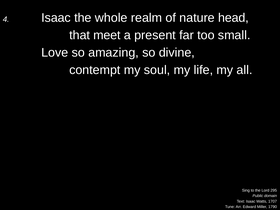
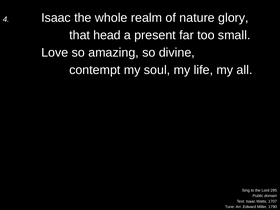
head: head -> glory (233, 18)
meet: meet -> head (107, 35)
